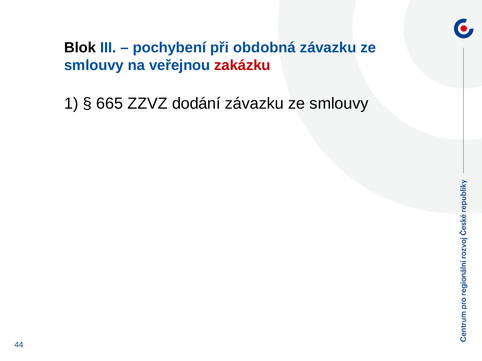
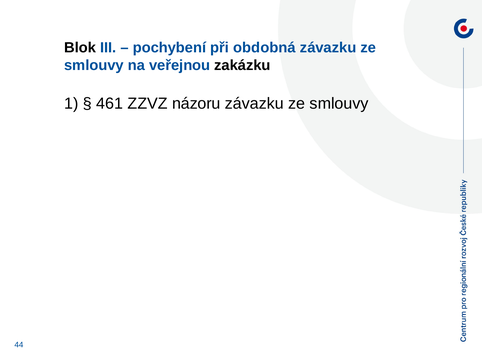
zakázku colour: red -> black (242, 66)
665: 665 -> 461 (110, 104)
dodání: dodání -> názoru (196, 104)
